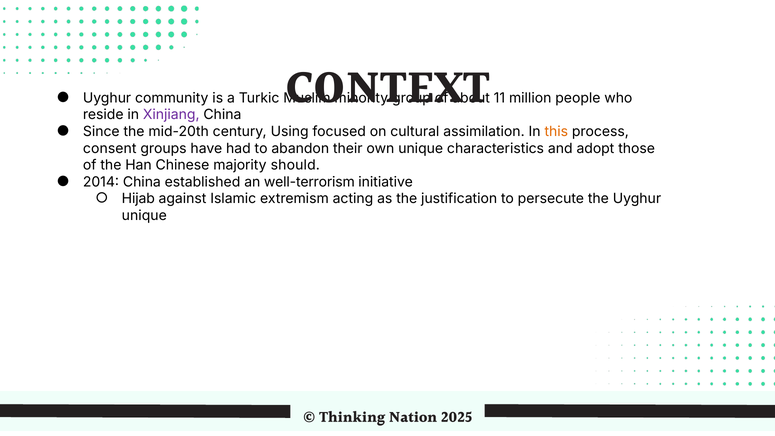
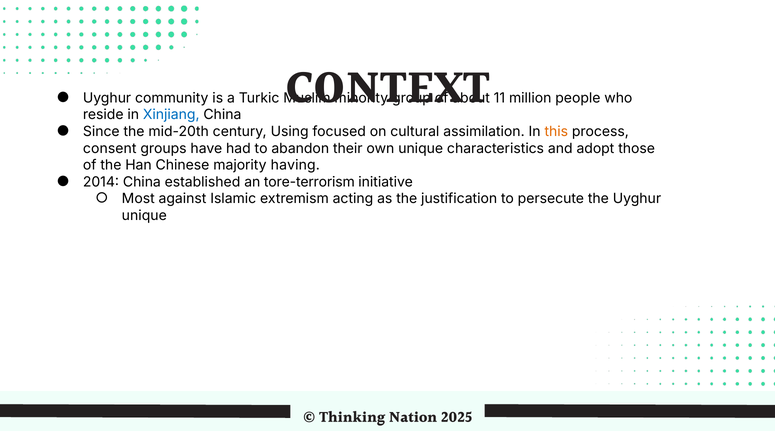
Xinjiang colour: purple -> blue (171, 115)
should: should -> having (295, 165)
well-terrorism: well-terrorism -> tore-terrorism (309, 182)
Hijab: Hijab -> Most (138, 199)
